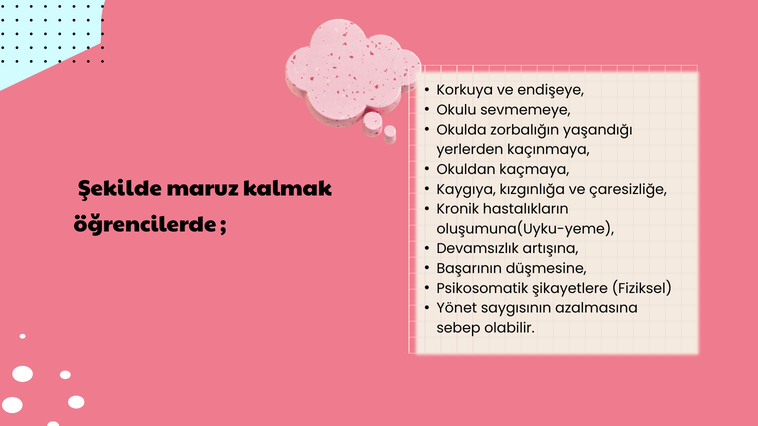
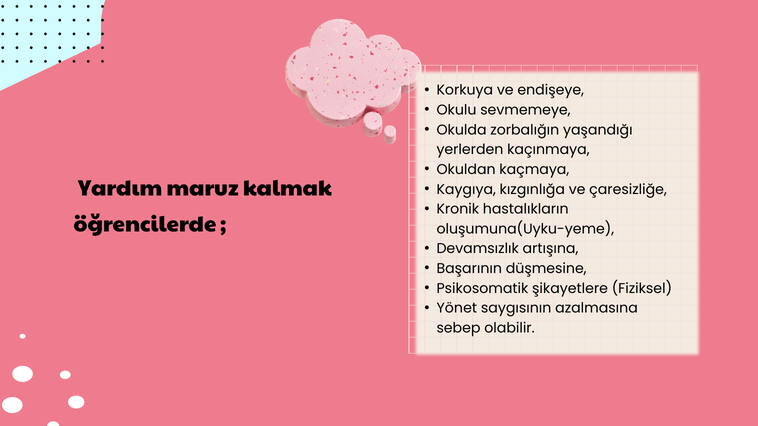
Şekilde: Şekilde -> Yardım (120, 189)
